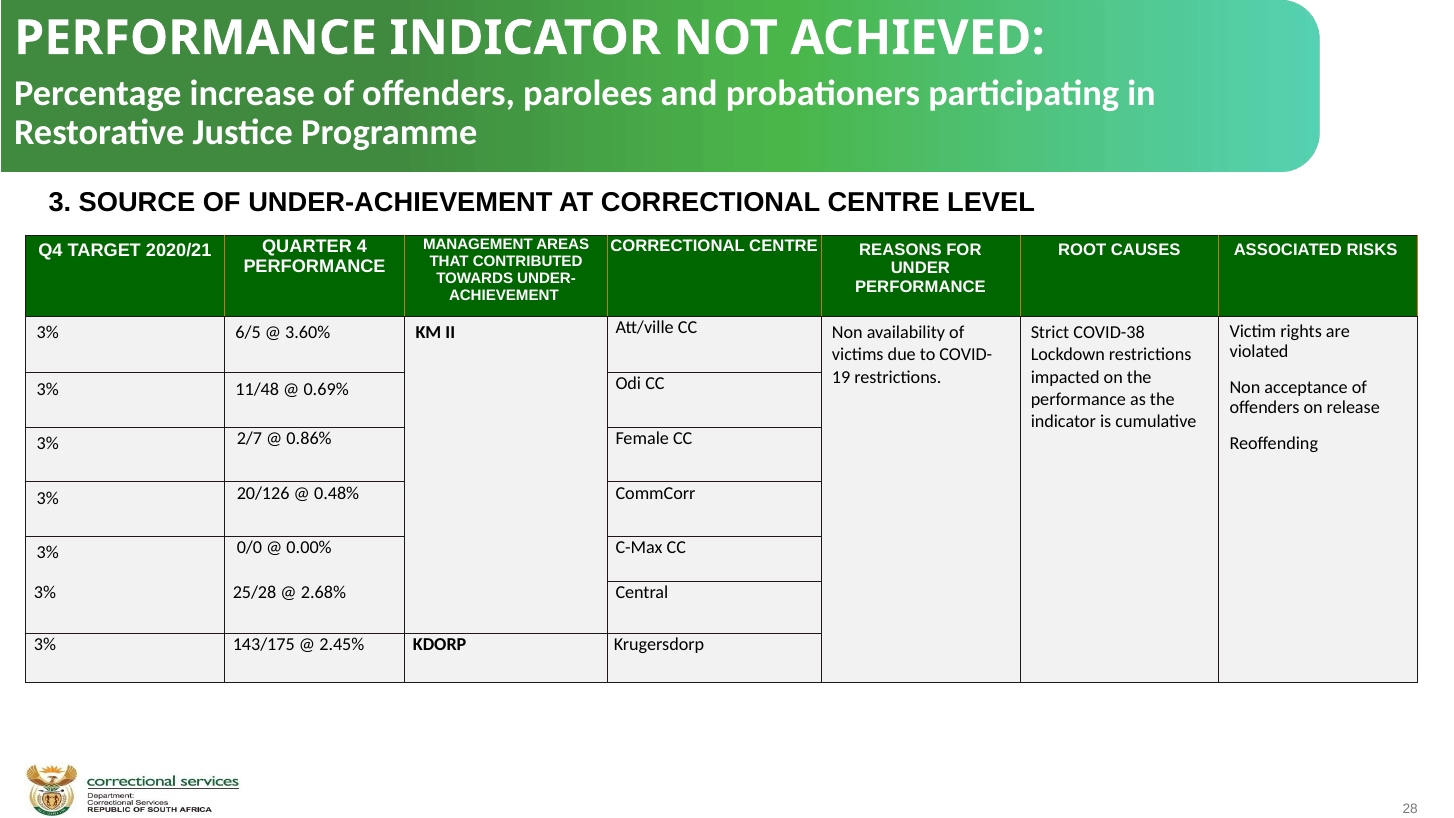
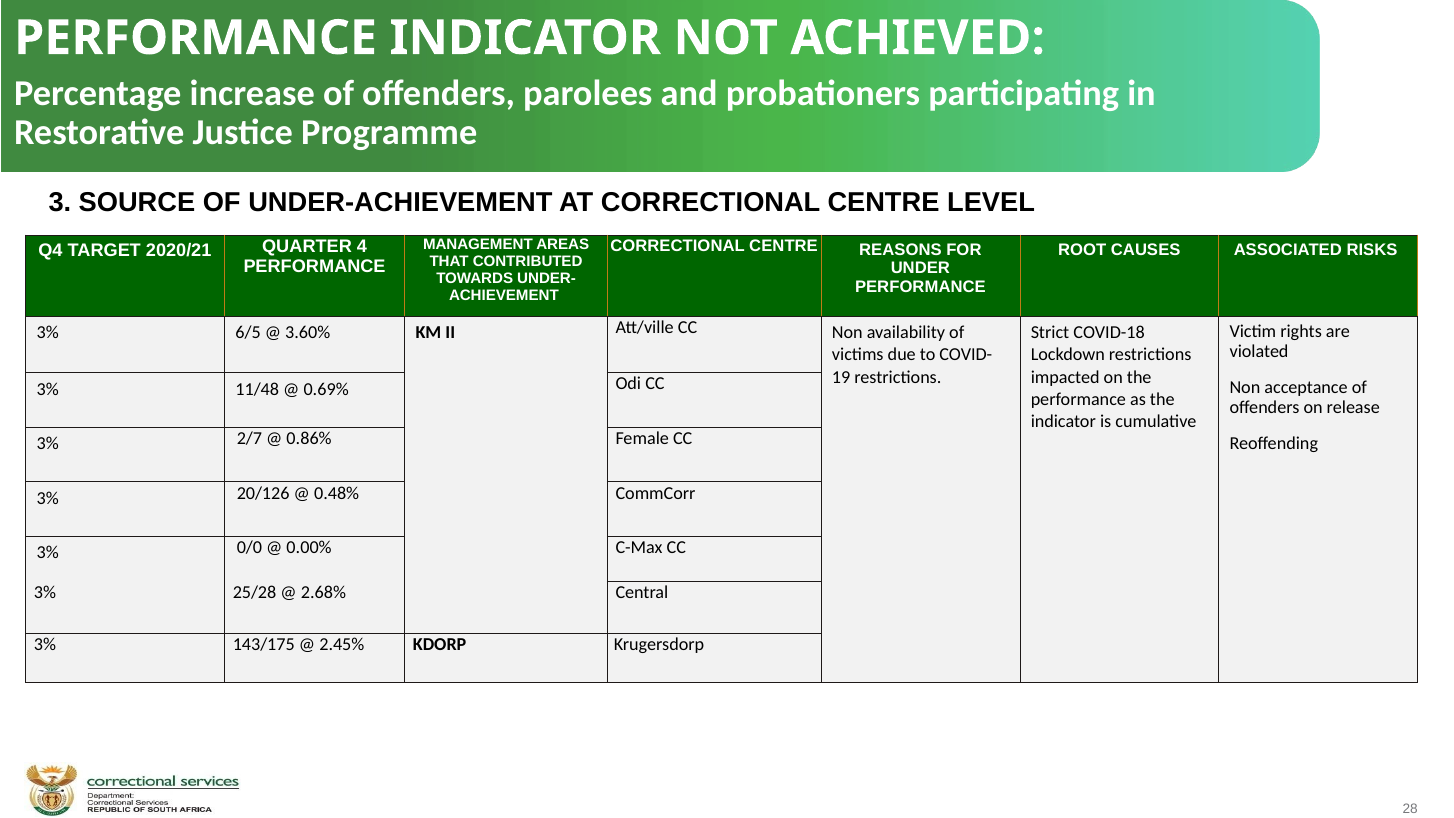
COVID-38: COVID-38 -> COVID-18 (1109, 333)
